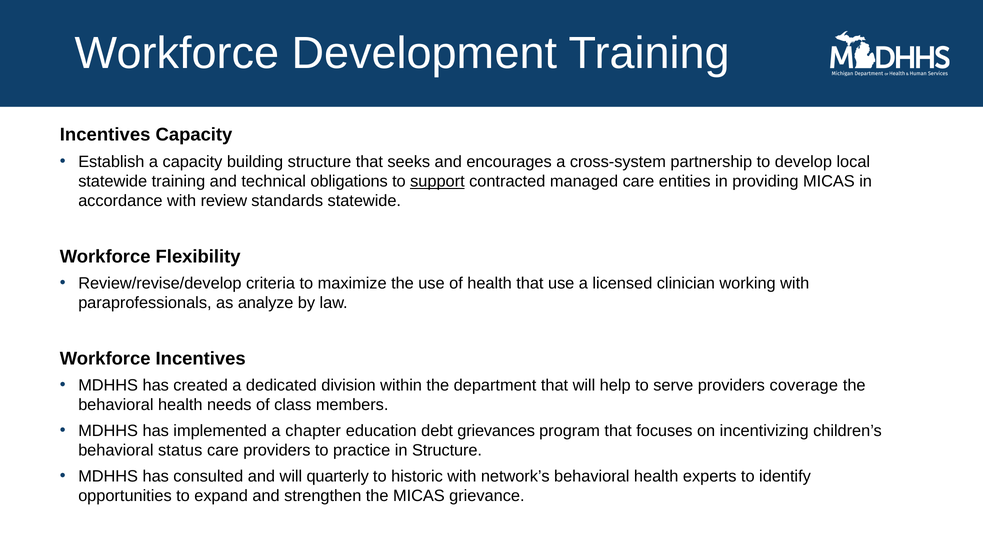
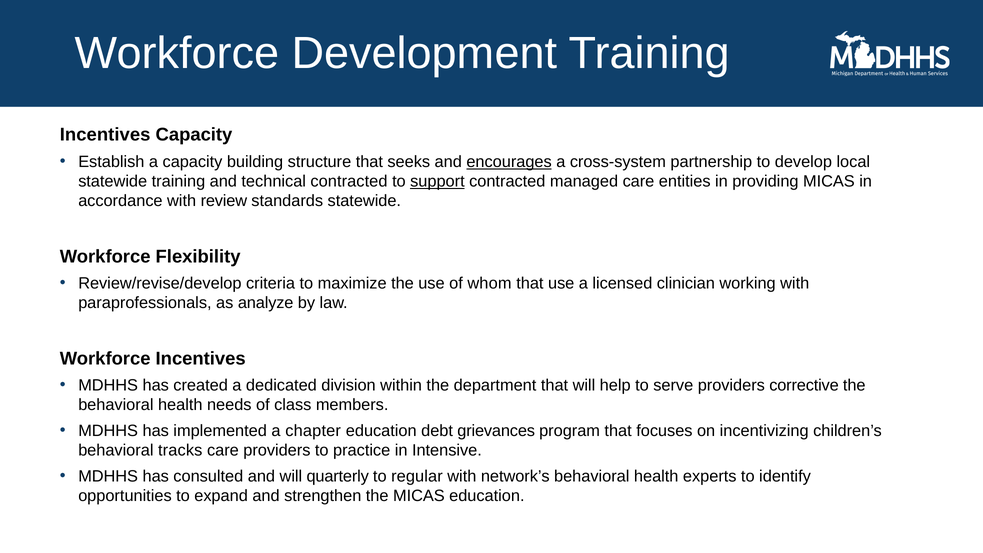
encourages underline: none -> present (509, 162)
technical obligations: obligations -> contracted (349, 181)
of health: health -> whom (489, 283)
coverage: coverage -> corrective (804, 385)
status: status -> tracks (180, 450)
in Structure: Structure -> Intensive (447, 450)
historic: historic -> regular (417, 476)
MICAS grievance: grievance -> education (487, 496)
